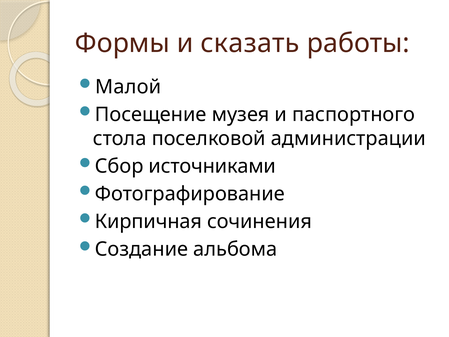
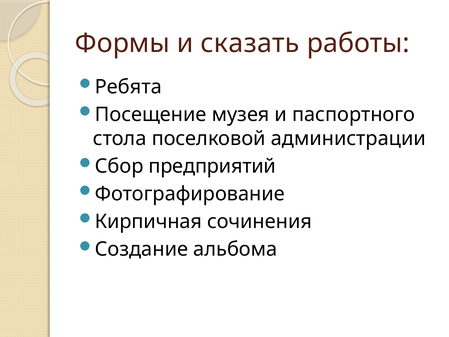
Малой: Малой -> Ребята (128, 87)
источниками: источниками -> предприятий (212, 166)
